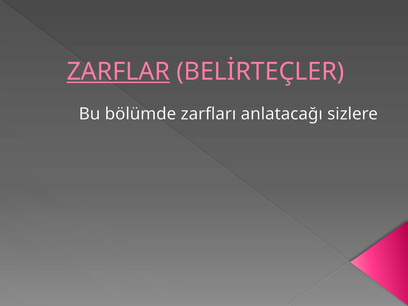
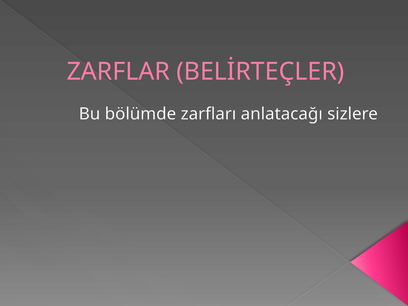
ZARFLAR underline: present -> none (118, 72)
